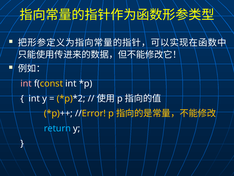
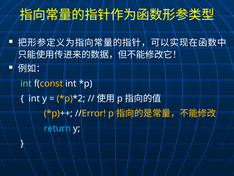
int colour: pink -> light green (26, 83)
